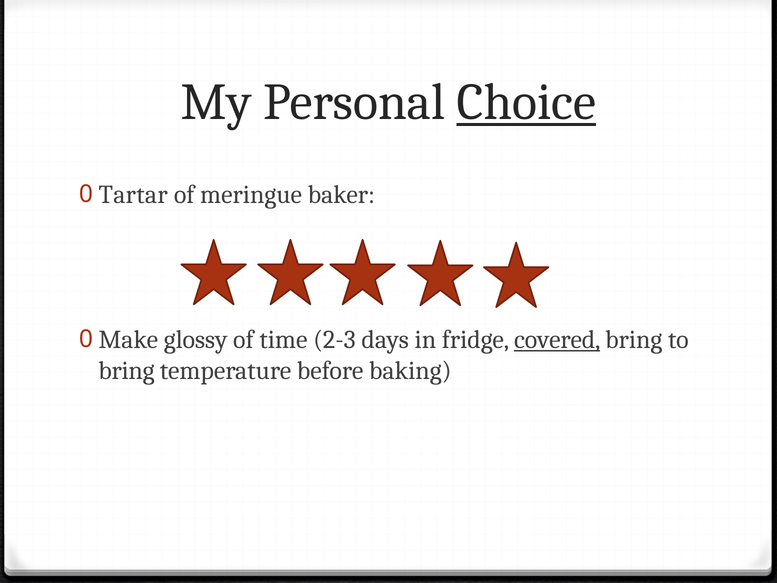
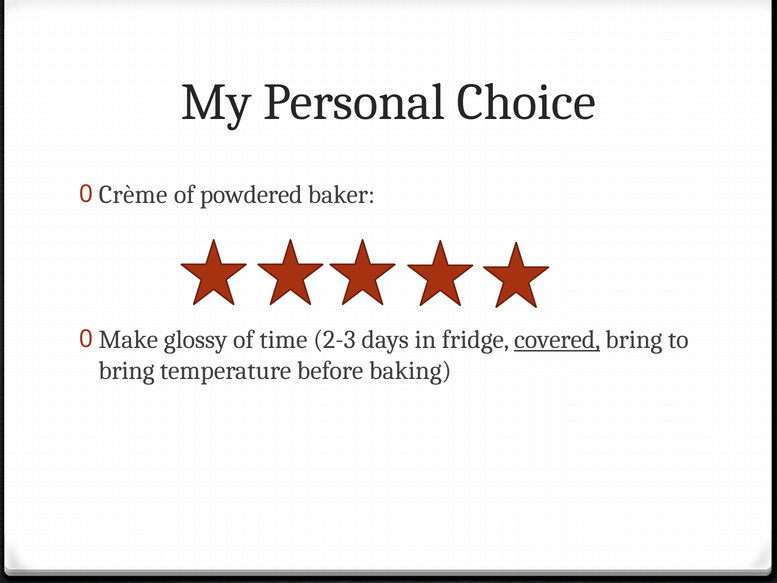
Choice underline: present -> none (526, 102)
Tartar: Tartar -> Crème (133, 194)
meringue: meringue -> powdered (251, 194)
